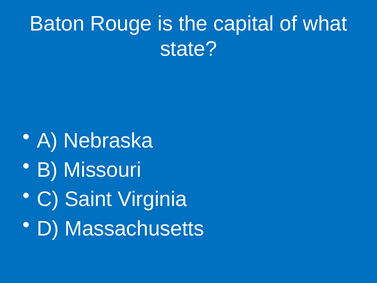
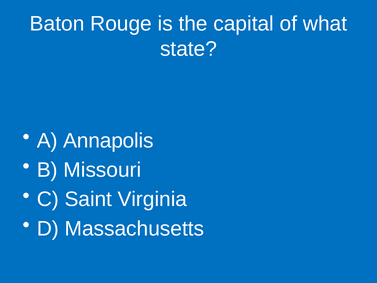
Nebraska: Nebraska -> Annapolis (108, 141)
